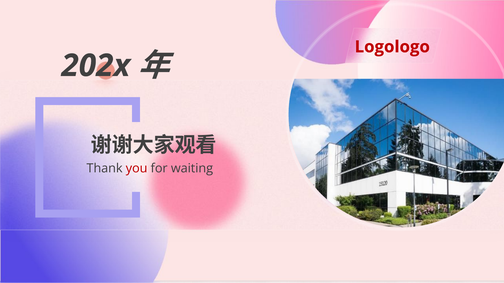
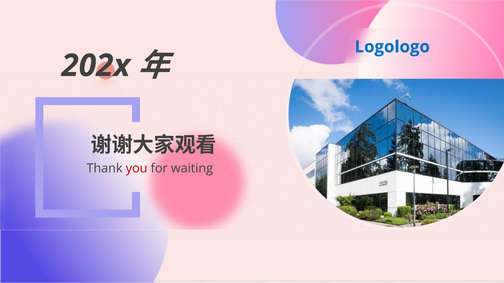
Logologo colour: red -> blue (392, 47)
